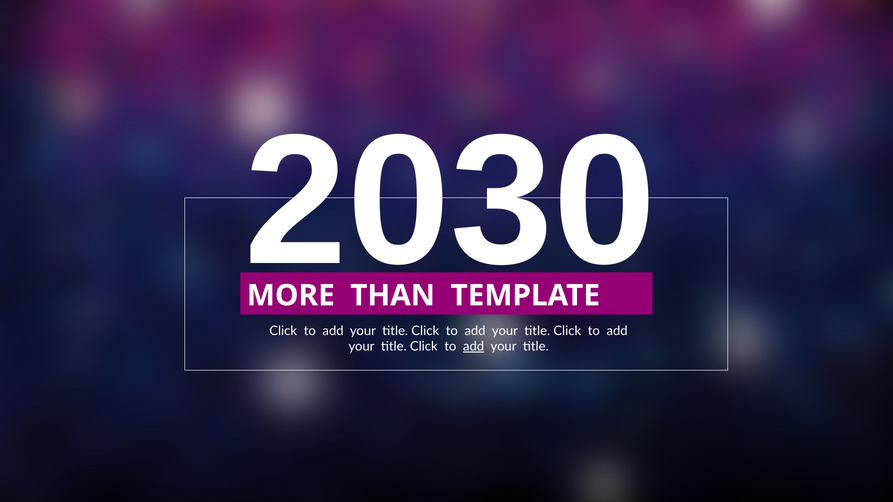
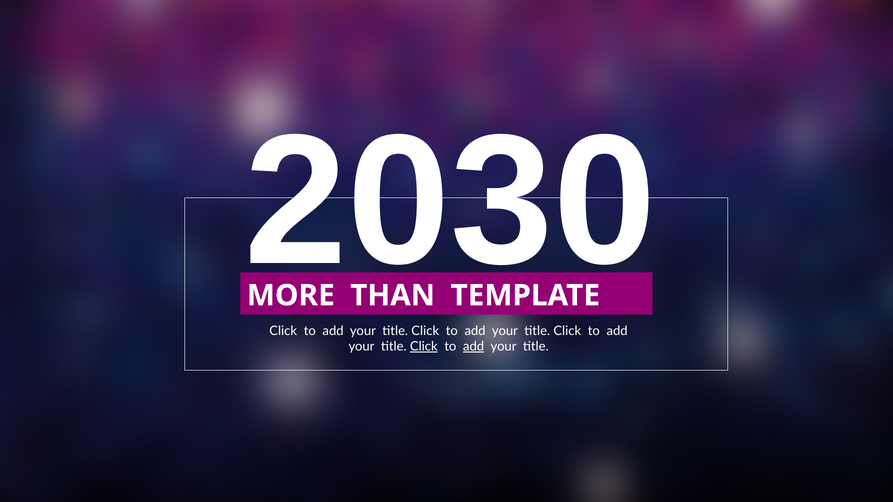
Click underline: none -> present (424, 347)
